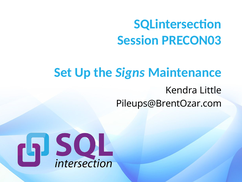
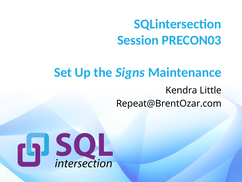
Pileups@BrentOzar.com: Pileups@BrentOzar.com -> Repeat@BrentOzar.com (169, 103)
